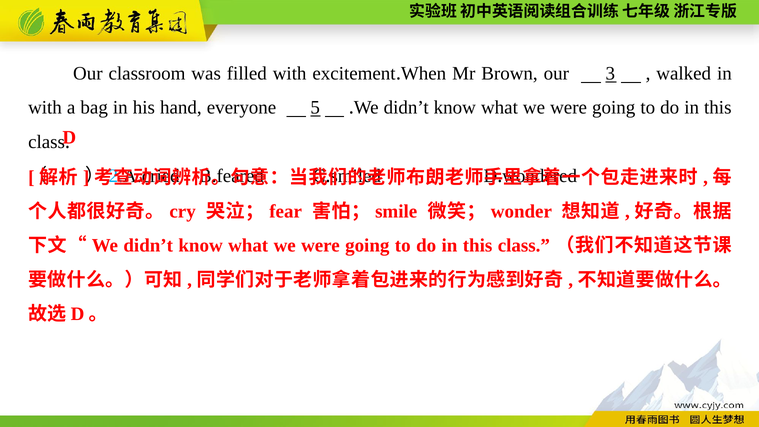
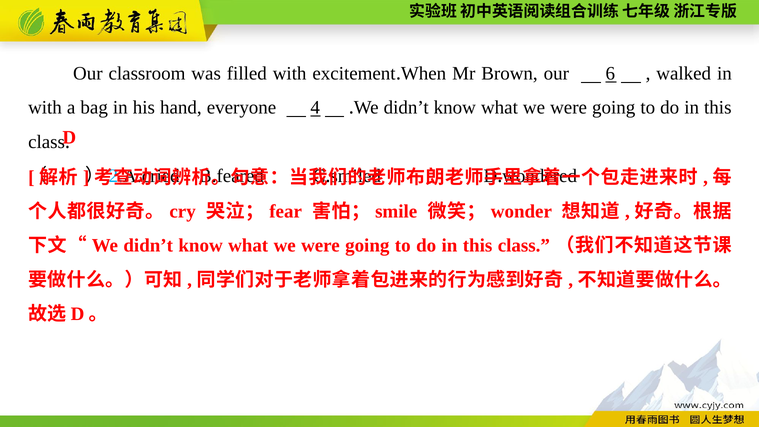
3: 3 -> 6 (610, 73)
5: 5 -> 4 (315, 108)
